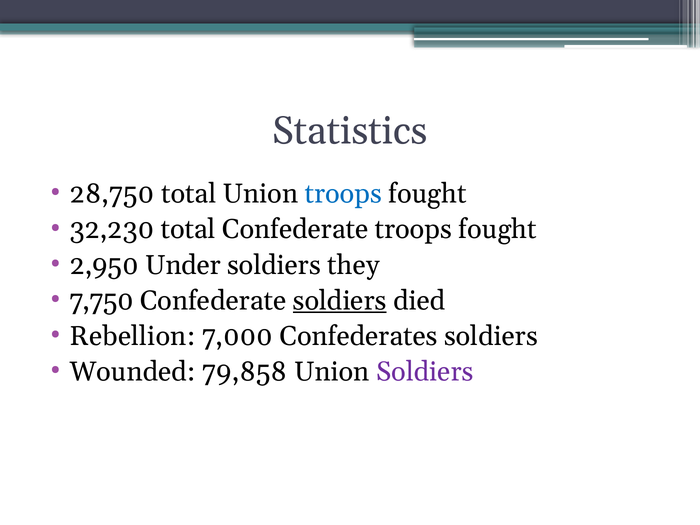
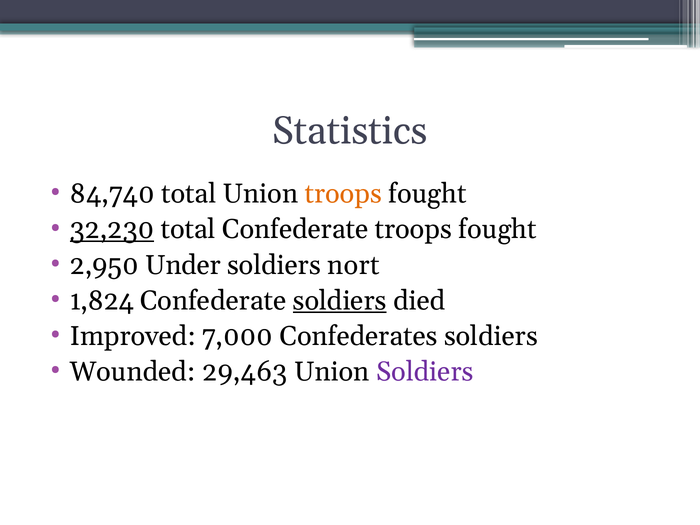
28,750: 28,750 -> 84,740 (112, 194)
troops colour: blue -> orange (343, 194)
32,230 underline: none -> present (112, 229)
they: they -> nort (353, 265)
7,750: 7,750 -> 1,824 (102, 301)
Rebellion: Rebellion -> Improved (133, 336)
79,858: 79,858 -> 29,463 (245, 372)
